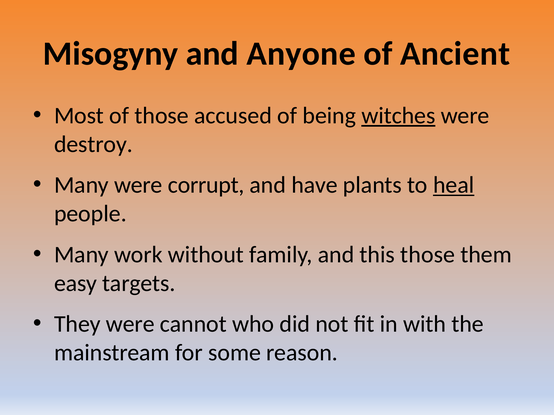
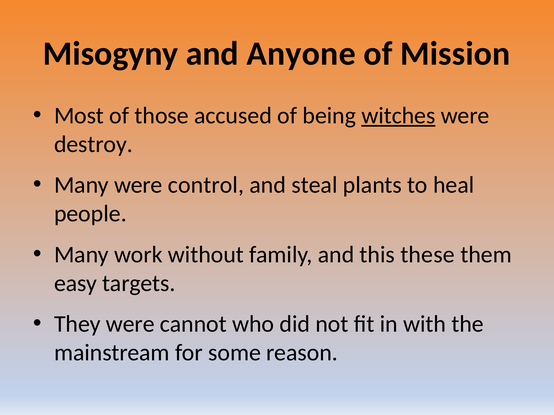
Ancient: Ancient -> Mission (455, 54)
corrupt: corrupt -> control (206, 185)
have: have -> steal (314, 185)
heal underline: present -> none (454, 185)
this those: those -> these (428, 255)
